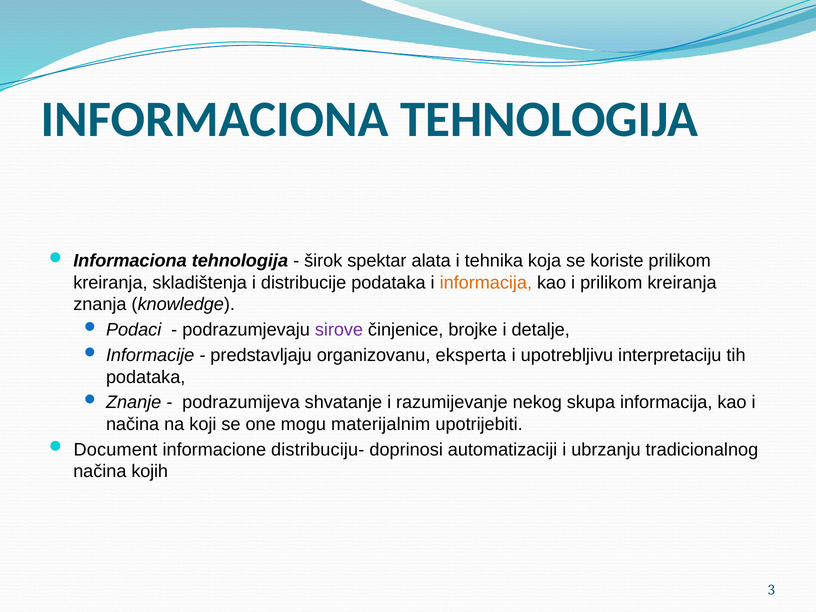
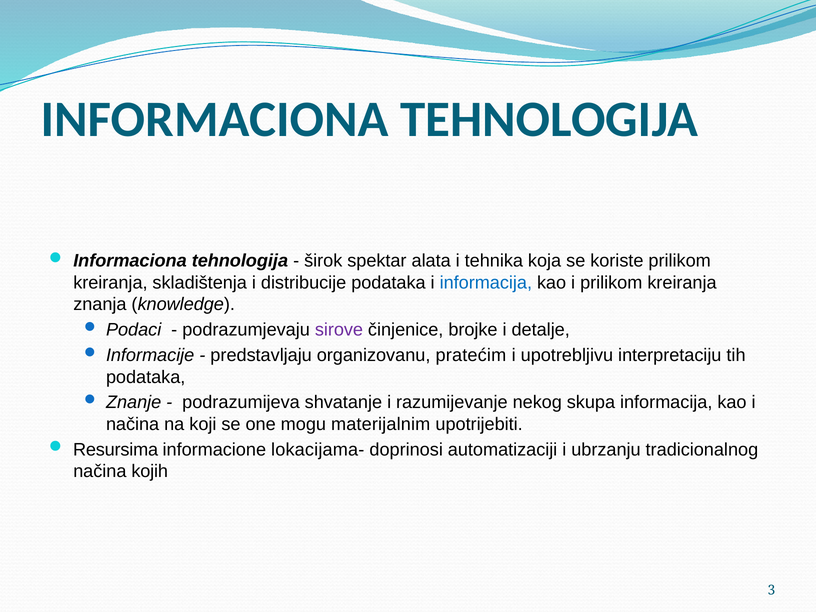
informacija colour: orange -> blue (486, 283)
eksperta: eksperta -> pratećim (471, 355)
Document: Document -> Resursima (116, 450)
distribuciju-: distribuciju- -> lokacijama- (318, 450)
